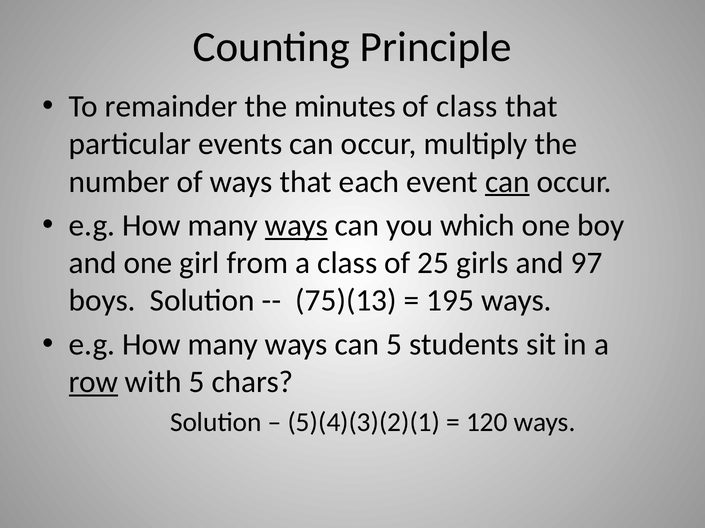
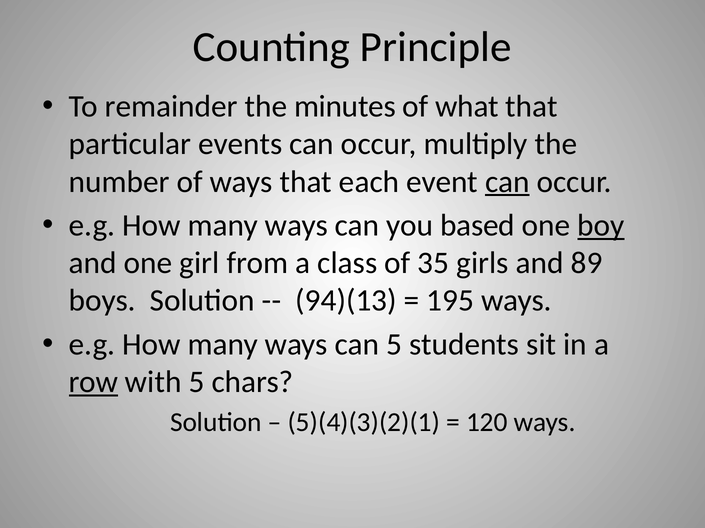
of class: class -> what (467, 107)
ways underline: present -> none (296, 226)
which: which -> based (477, 226)
boy underline: none -> present (601, 226)
25: 25 -> 35 (433, 263)
97: 97 -> 89 (587, 263)
75)(13: 75)(13 -> 94)(13 (346, 301)
